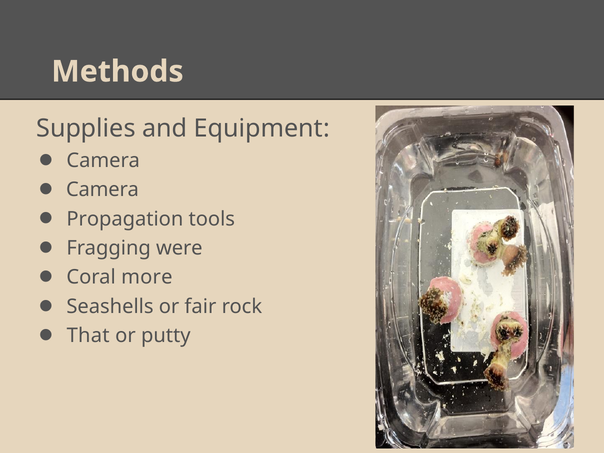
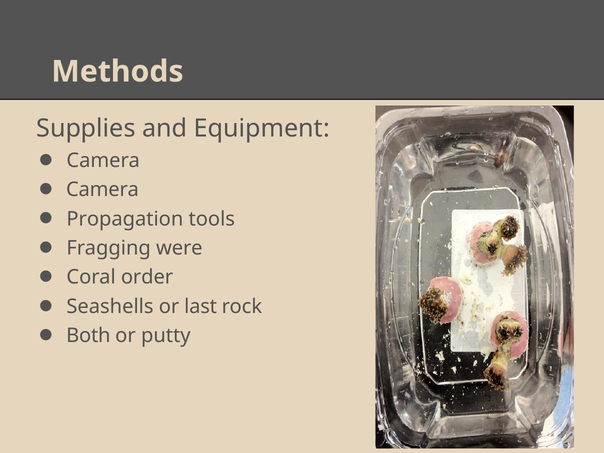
more: more -> order (147, 277)
fair: fair -> last (201, 306)
That: That -> Both (88, 336)
